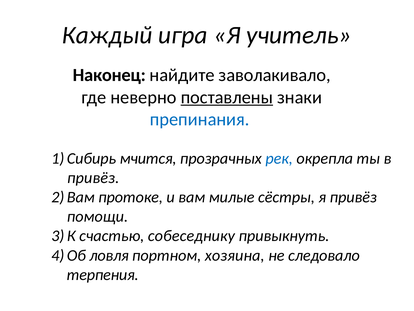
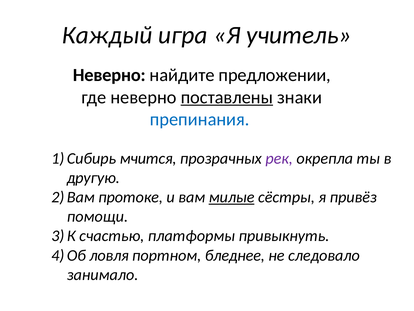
Наконец: Наконец -> Неверно (109, 75)
заволакивало: заволакивало -> предложении (275, 75)
рек colour: blue -> purple (279, 158)
привёз: привёз -> другую (93, 178)
милые underline: none -> present (232, 197)
собеседнику: собеседнику -> платформы (191, 236)
хозяина: хозяина -> бледнее (235, 255)
терпения: терпения -> занимало (103, 274)
